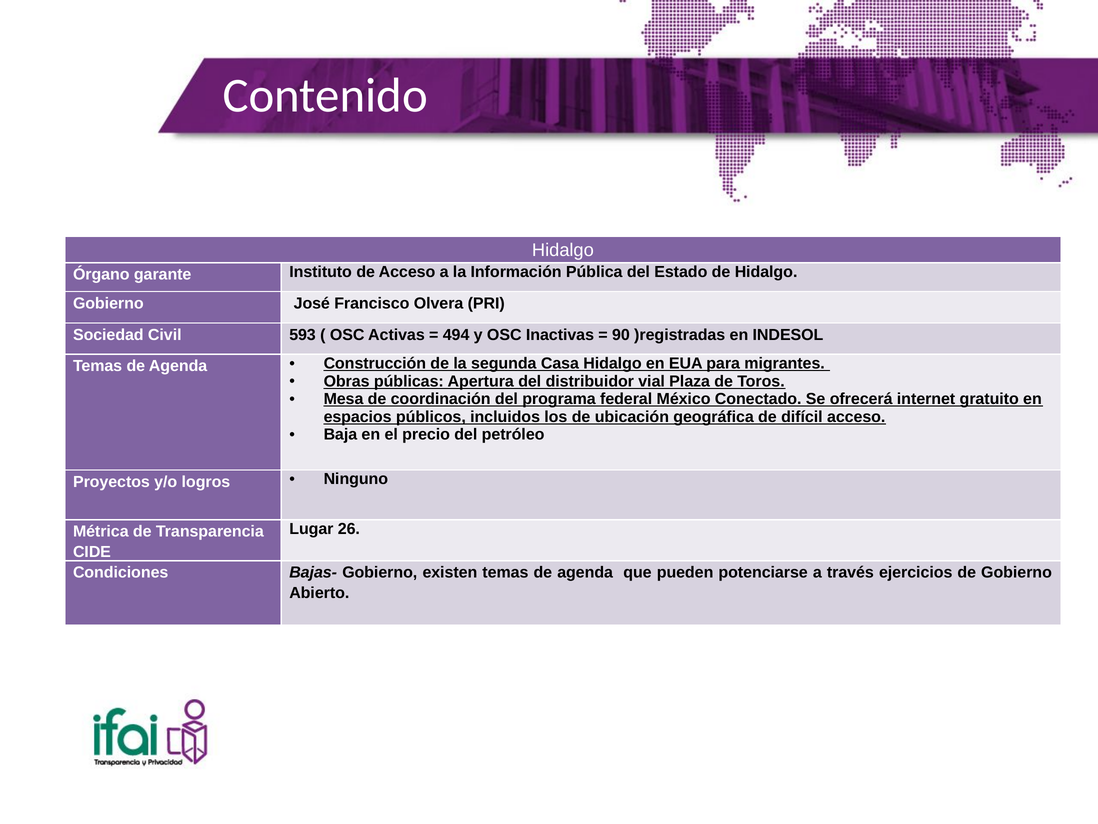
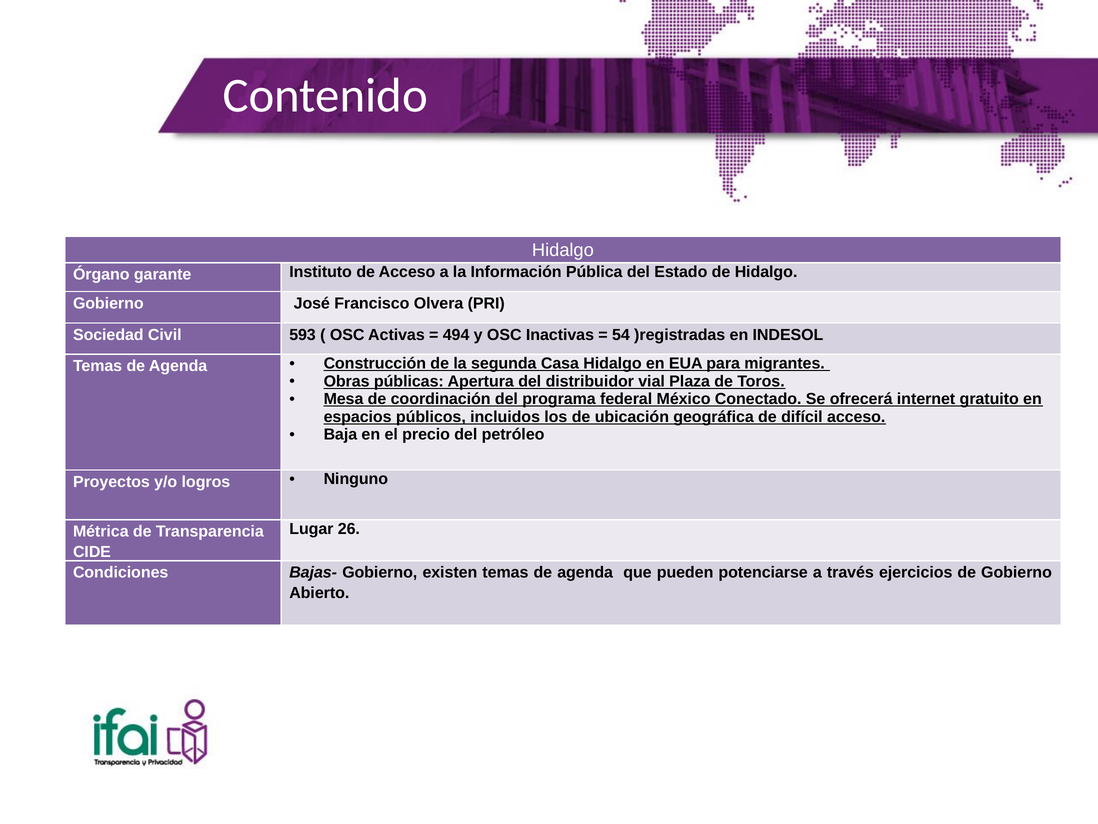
90: 90 -> 54 (621, 335)
